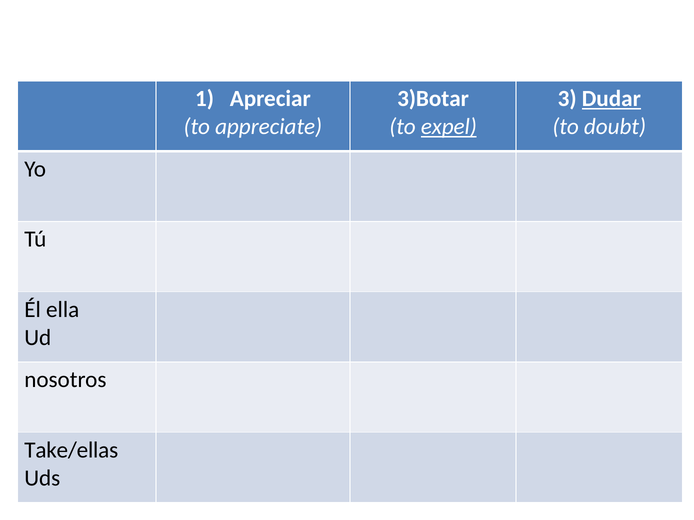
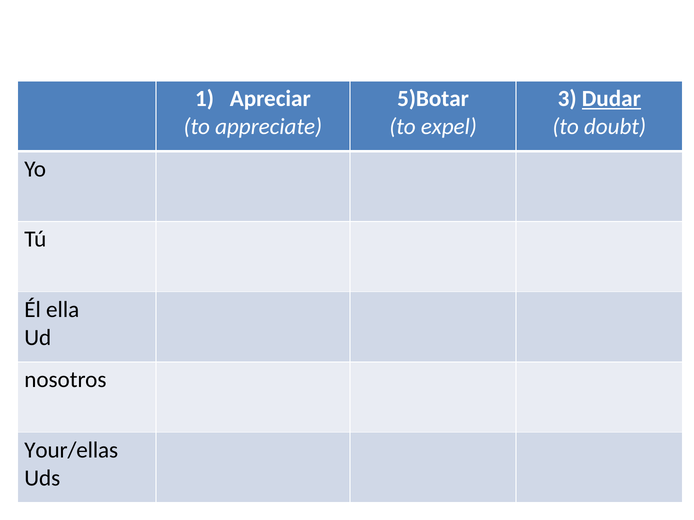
3)Botar: 3)Botar -> 5)Botar (433, 99)
expel underline: present -> none (449, 127)
Take/ellas: Take/ellas -> Your/ellas (71, 451)
